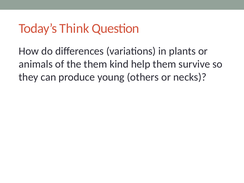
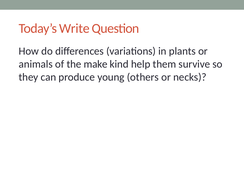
Think: Think -> Write (74, 28)
the them: them -> make (96, 64)
